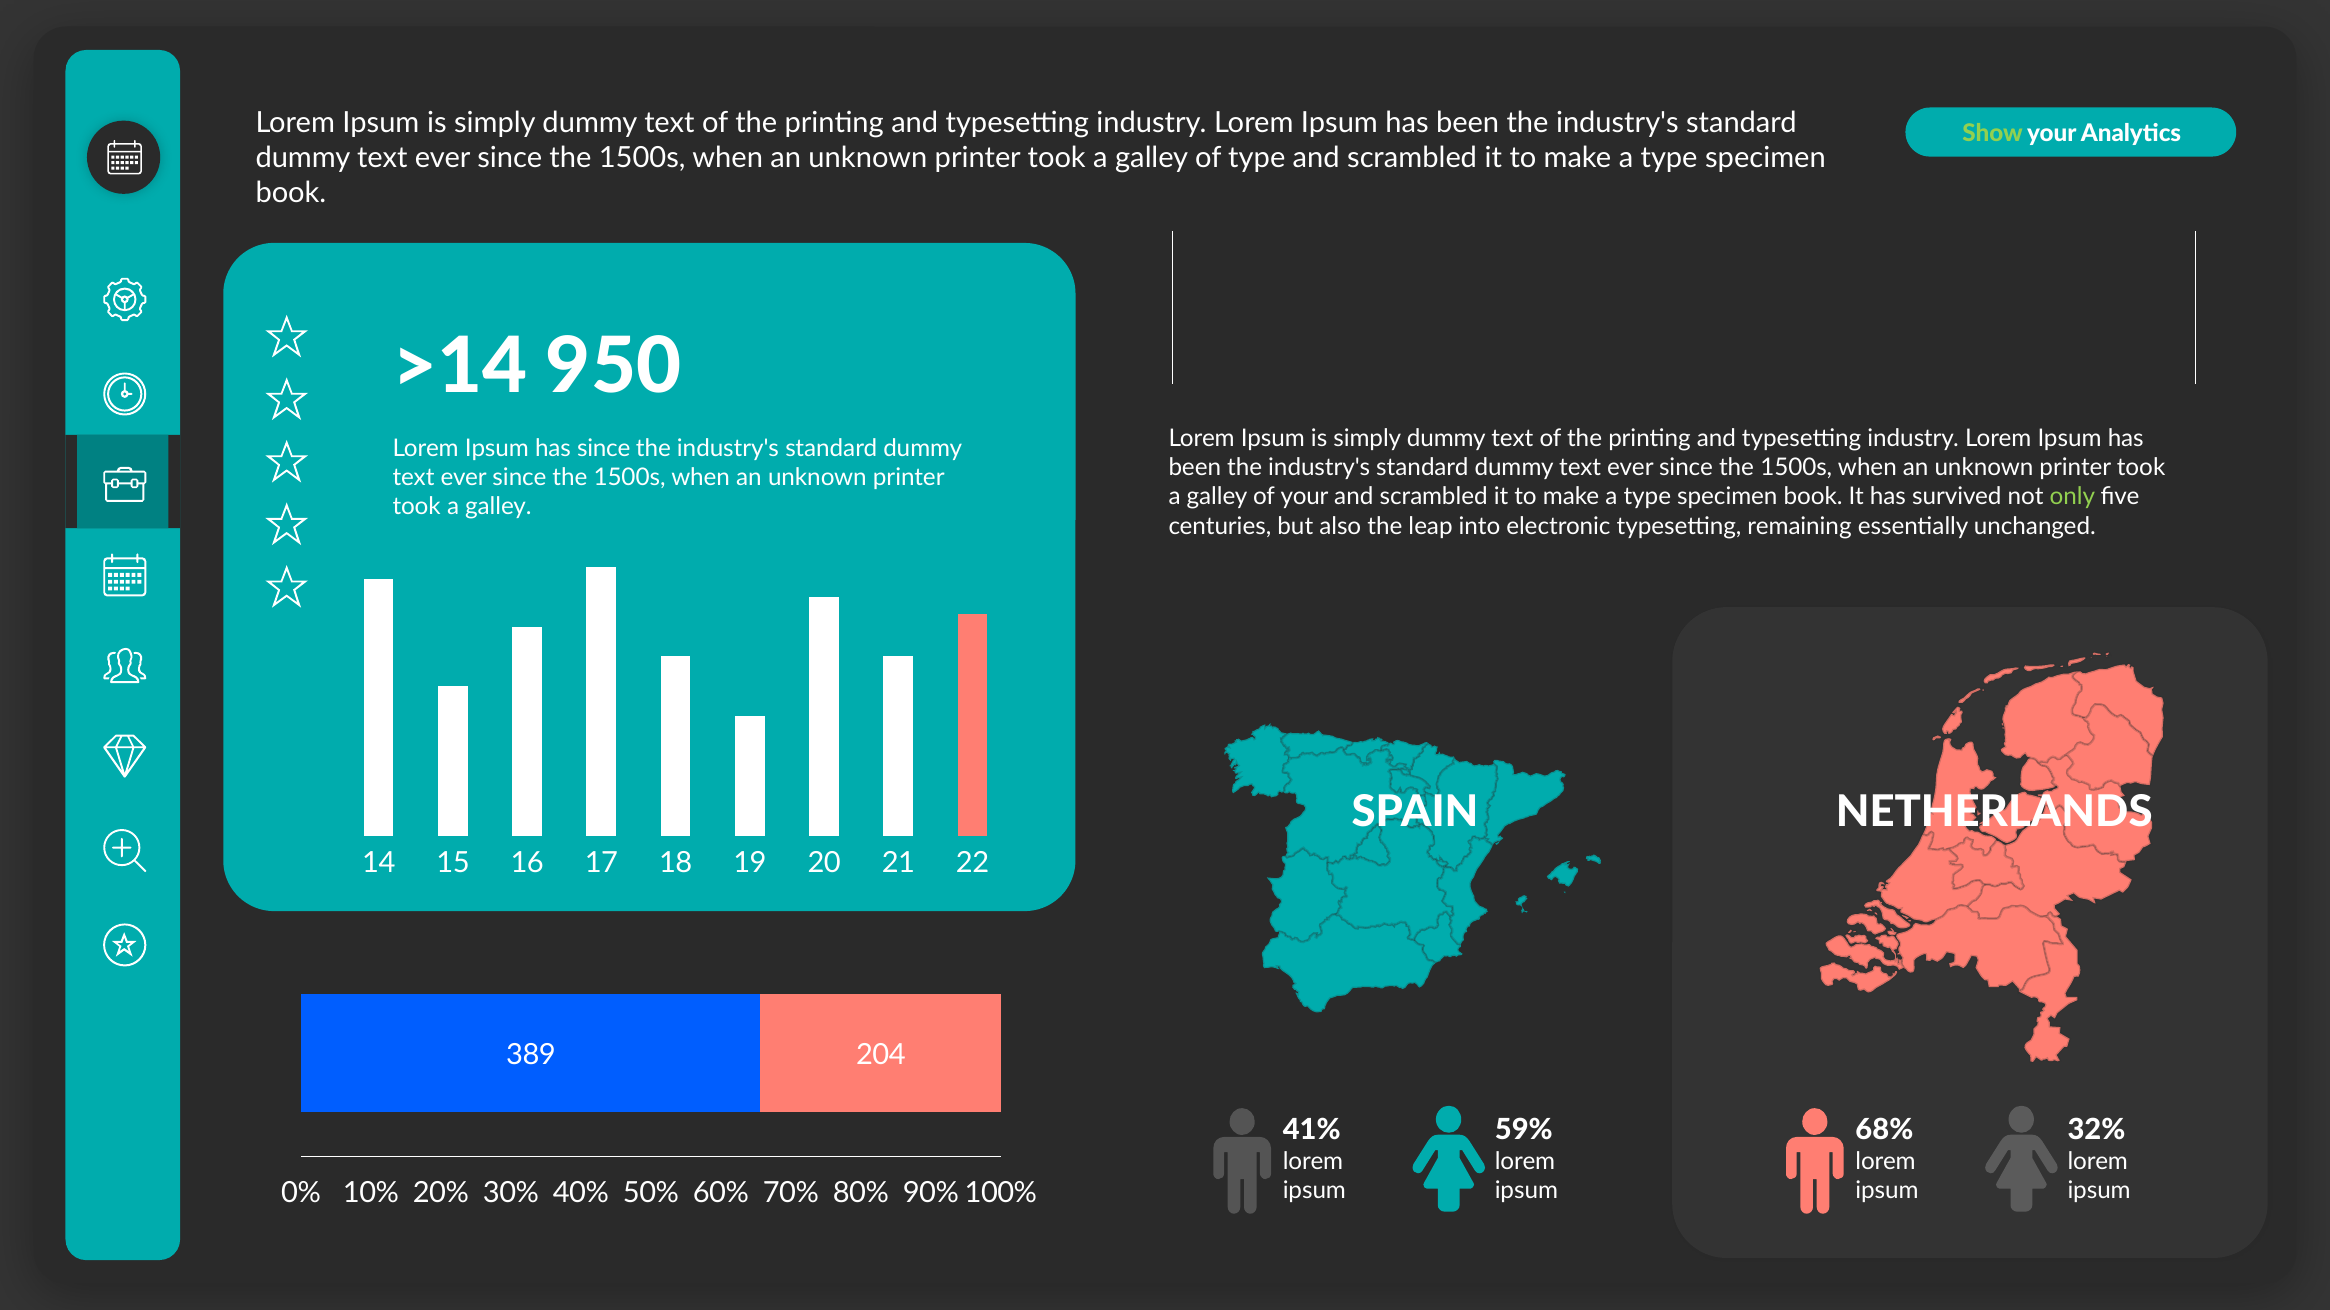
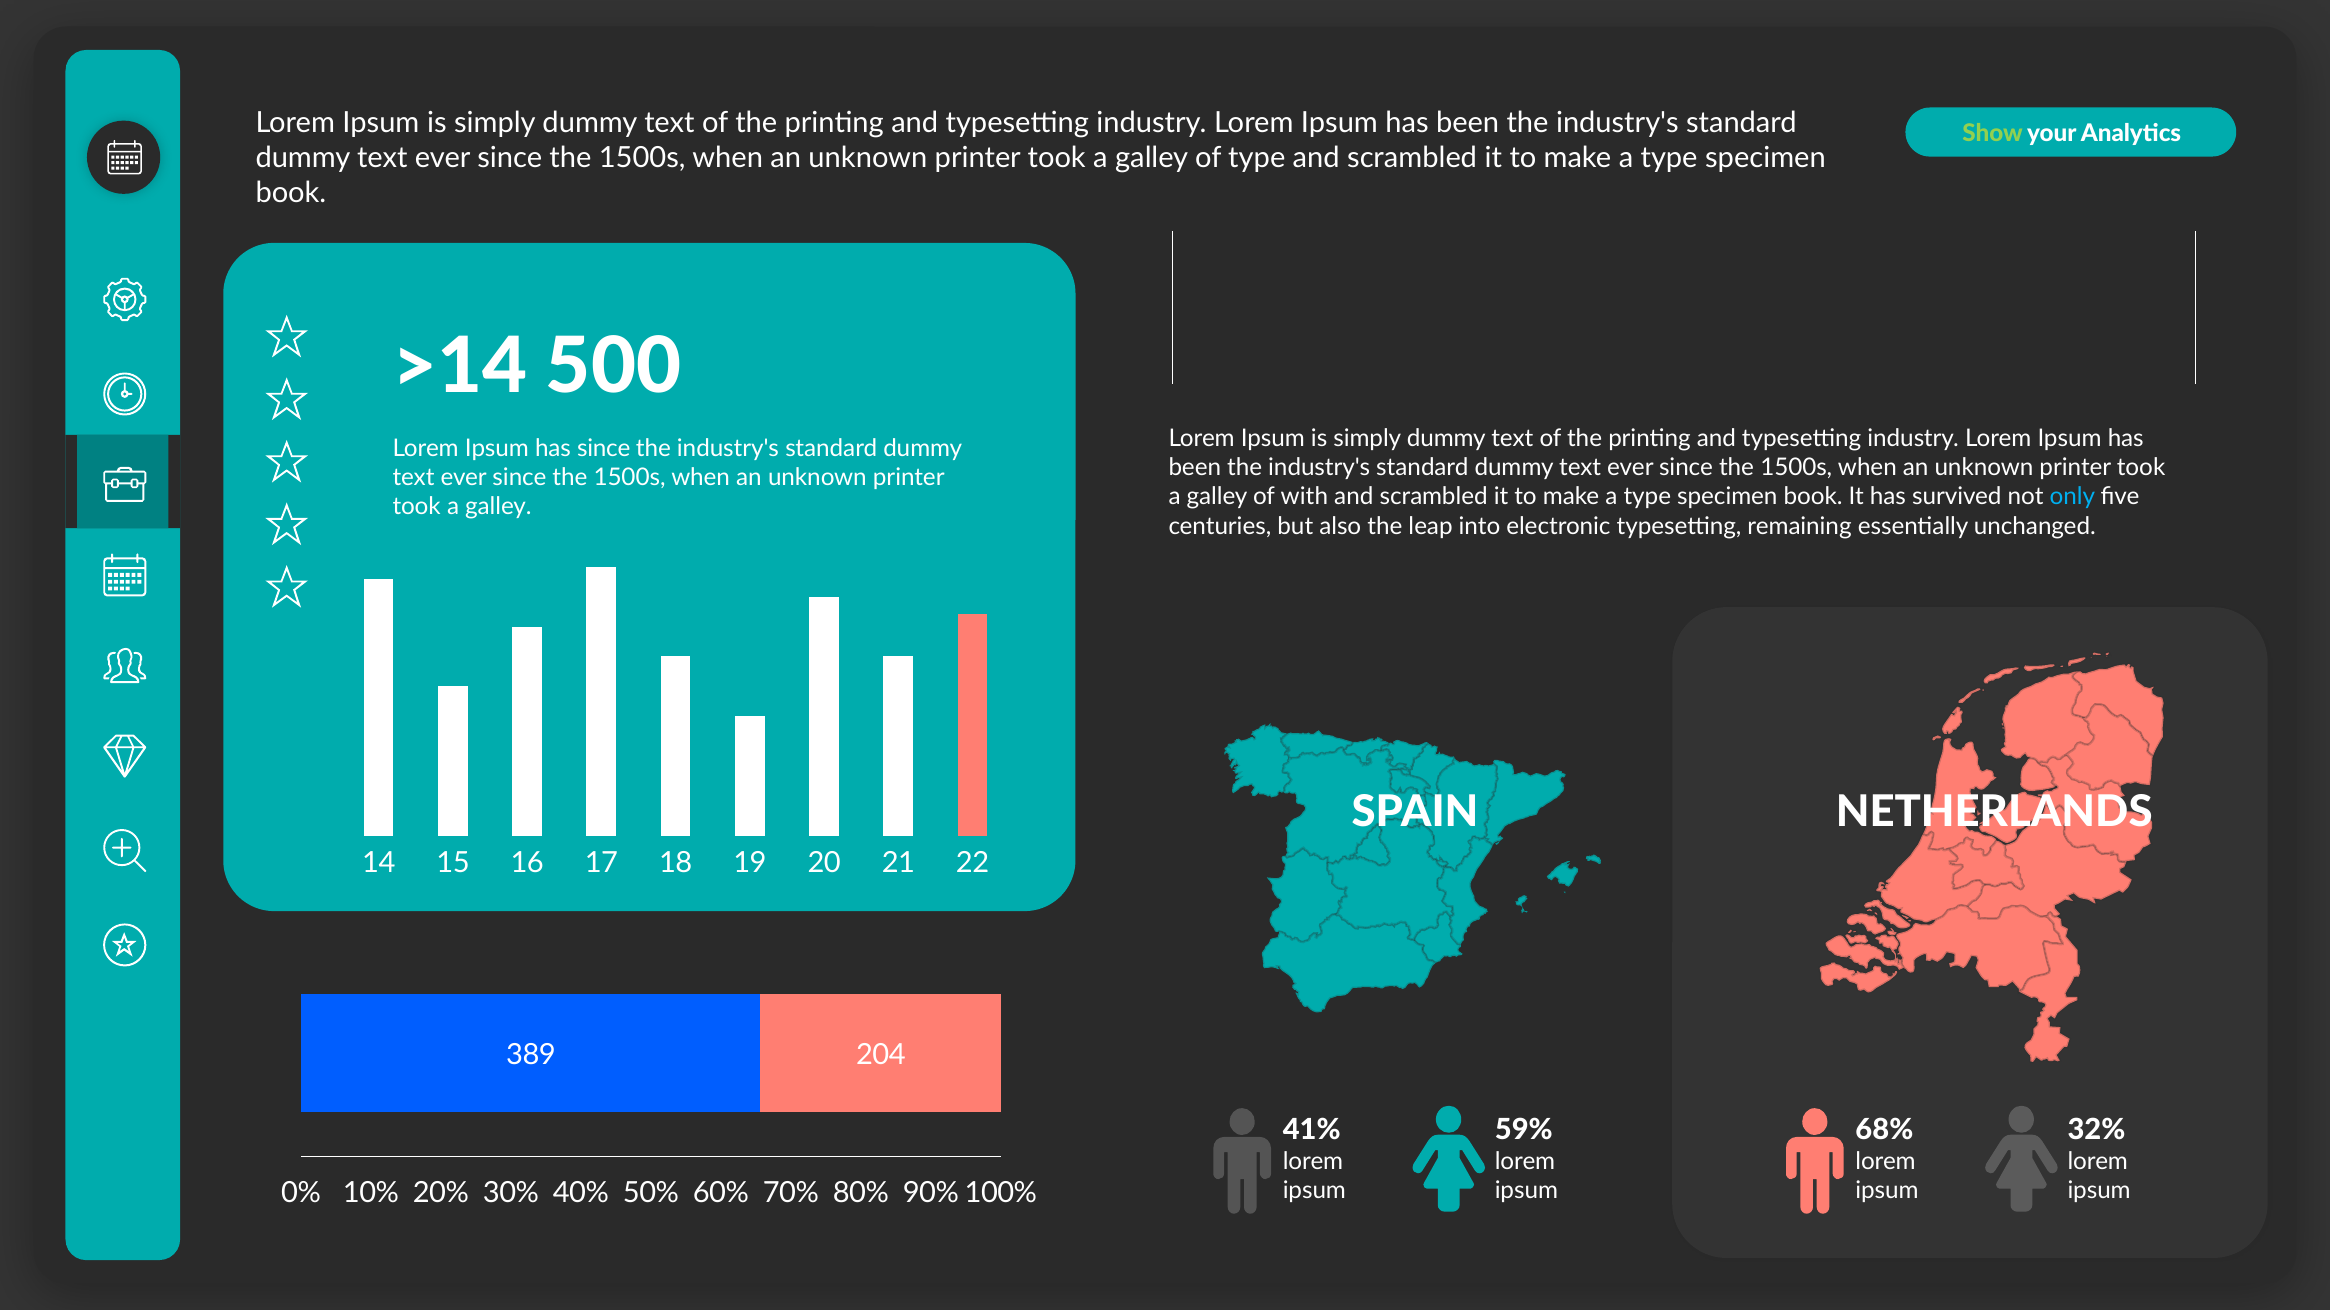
950: 950 -> 500 (614, 367)
of your: your -> with (1304, 497)
only colour: light green -> light blue (2072, 497)
